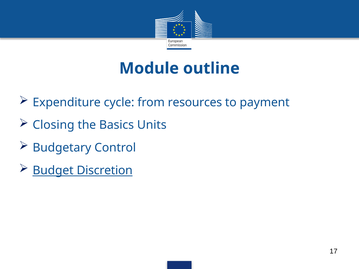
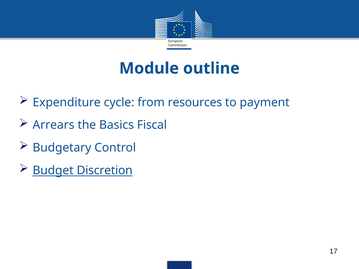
Closing: Closing -> Arrears (54, 125)
Units: Units -> Fiscal (152, 125)
